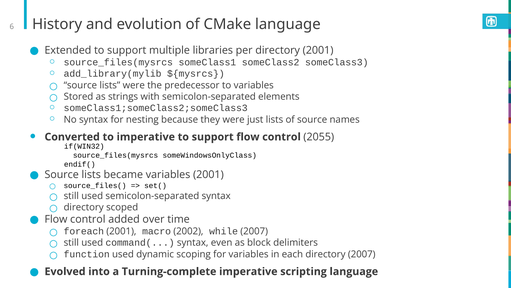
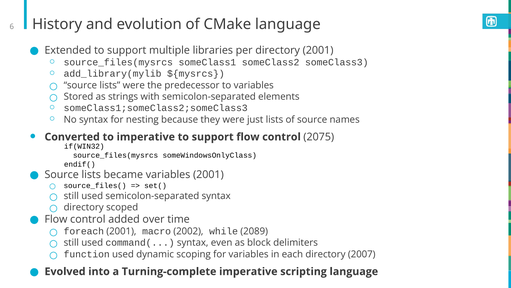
2055: 2055 -> 2075 (319, 137)
while 2007: 2007 -> 2089 (254, 231)
